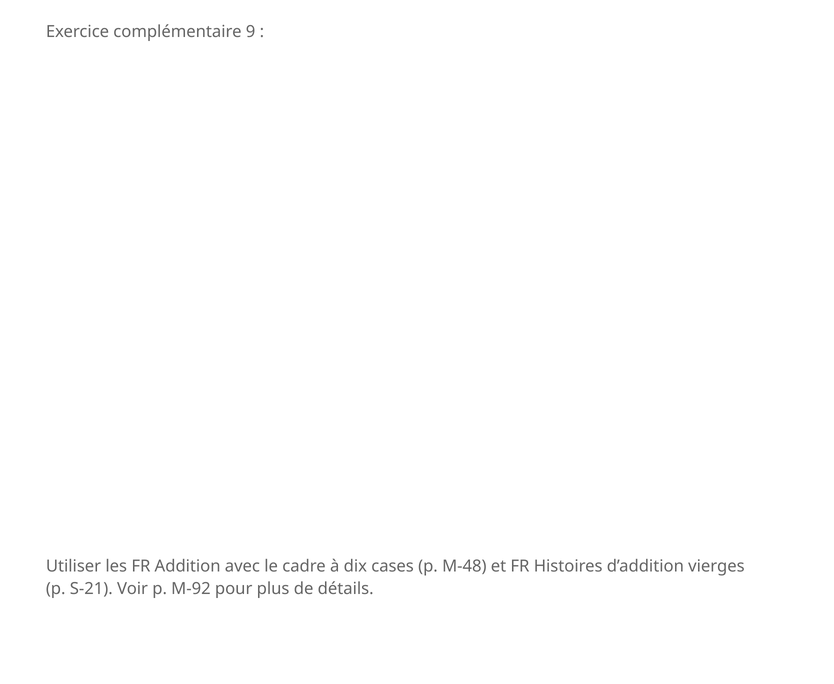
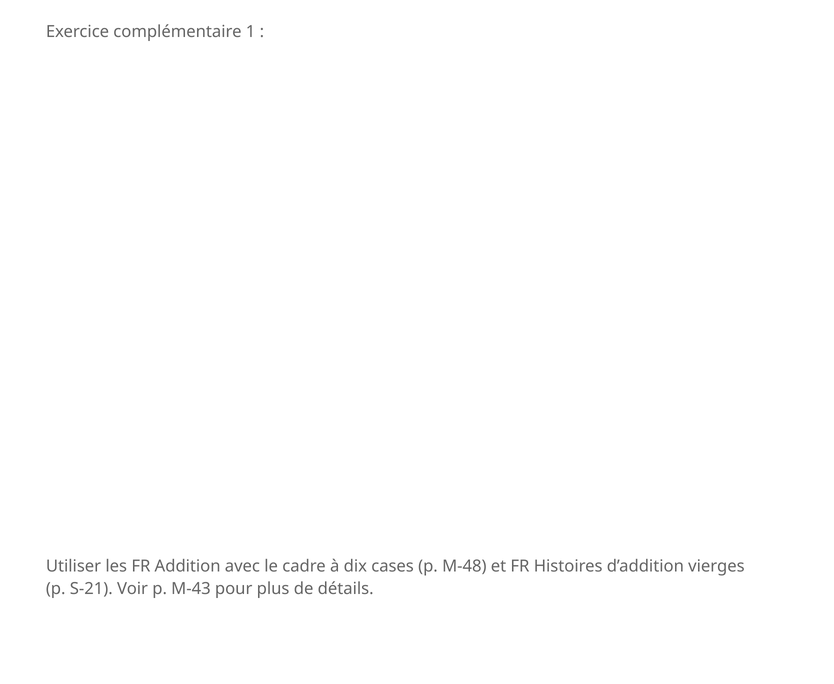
9: 9 -> 1 (251, 32)
M-92: M-92 -> M-43 (191, 589)
